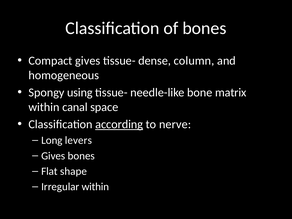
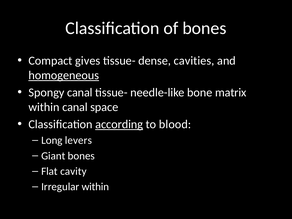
column: column -> cavities (194, 61)
homogeneous underline: none -> present (64, 75)
Spongy using: using -> canal (80, 93)
nerve: nerve -> blood (175, 124)
Gives: Gives -> Giant (53, 156)
shape: shape -> cavity (73, 171)
